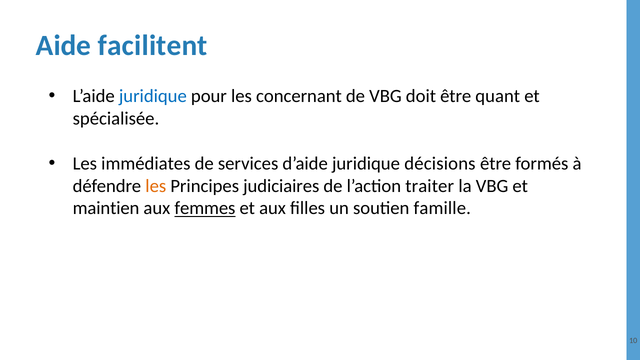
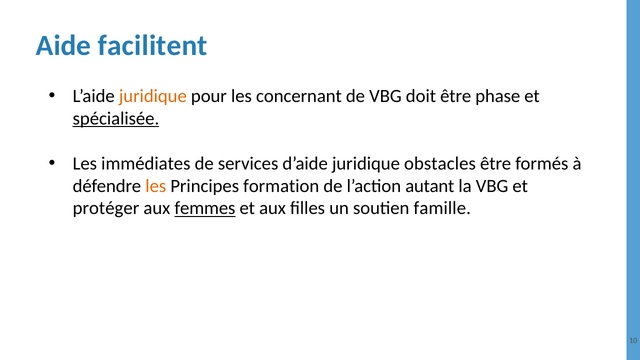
juridique colour: blue -> orange (153, 96)
quant: quant -> phase (498, 96)
spécialisée underline: none -> present (116, 119)
décisions: décisions -> obstacles (440, 163)
judiciaires: judiciaires -> formation (281, 186)
traiter: traiter -> autant (430, 186)
maintien: maintien -> protéger (106, 208)
